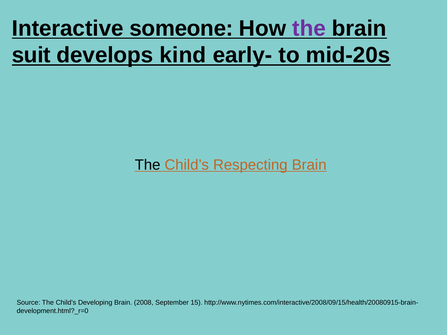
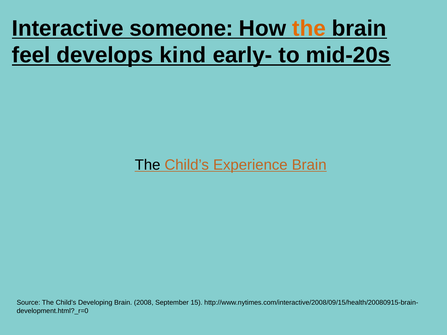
the colour: purple -> orange (309, 28)
suit: suit -> feel (31, 55)
Respecting: Respecting -> Experience (250, 165)
